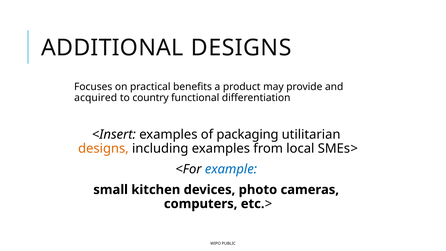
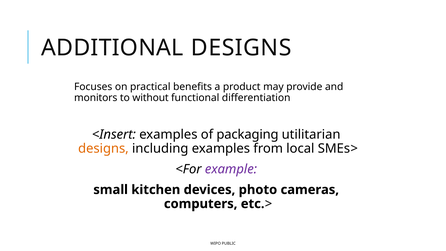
acquired: acquired -> monitors (96, 98)
country: country -> without (151, 98)
example colour: blue -> purple (231, 169)
